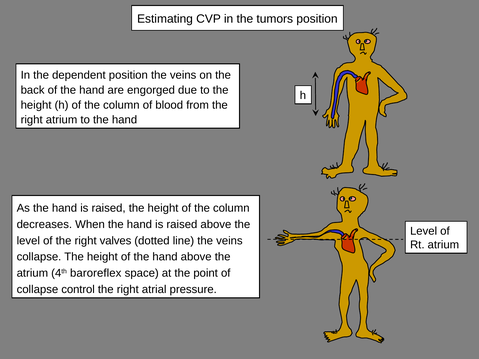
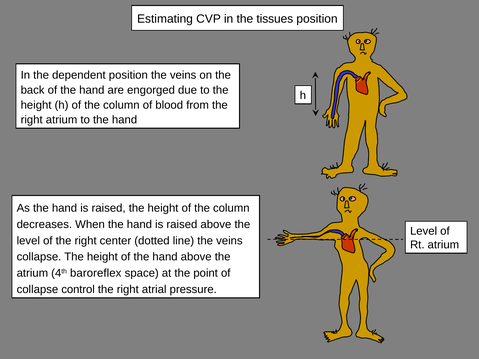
tumors: tumors -> tissues (275, 19)
valves: valves -> center (115, 241)
